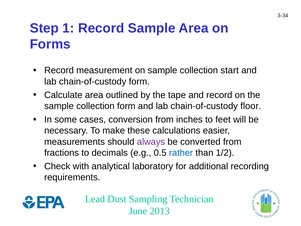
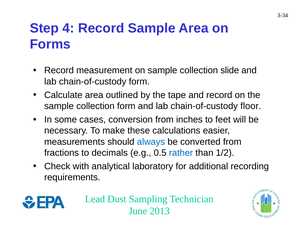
1: 1 -> 4 (68, 28)
start: start -> slide (230, 70)
always colour: purple -> blue (151, 142)
